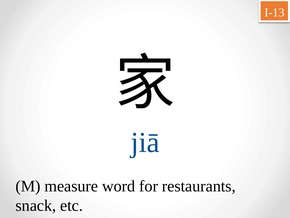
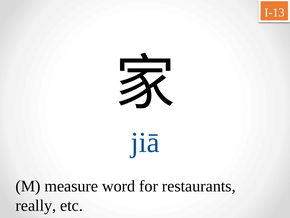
snack: snack -> really (36, 205)
